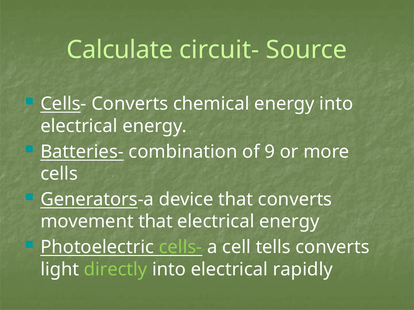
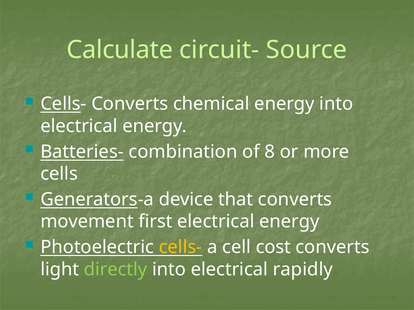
9: 9 -> 8 (270, 152)
movement that: that -> first (155, 222)
cells- colour: light green -> yellow (180, 248)
tells: tells -> cost (273, 248)
